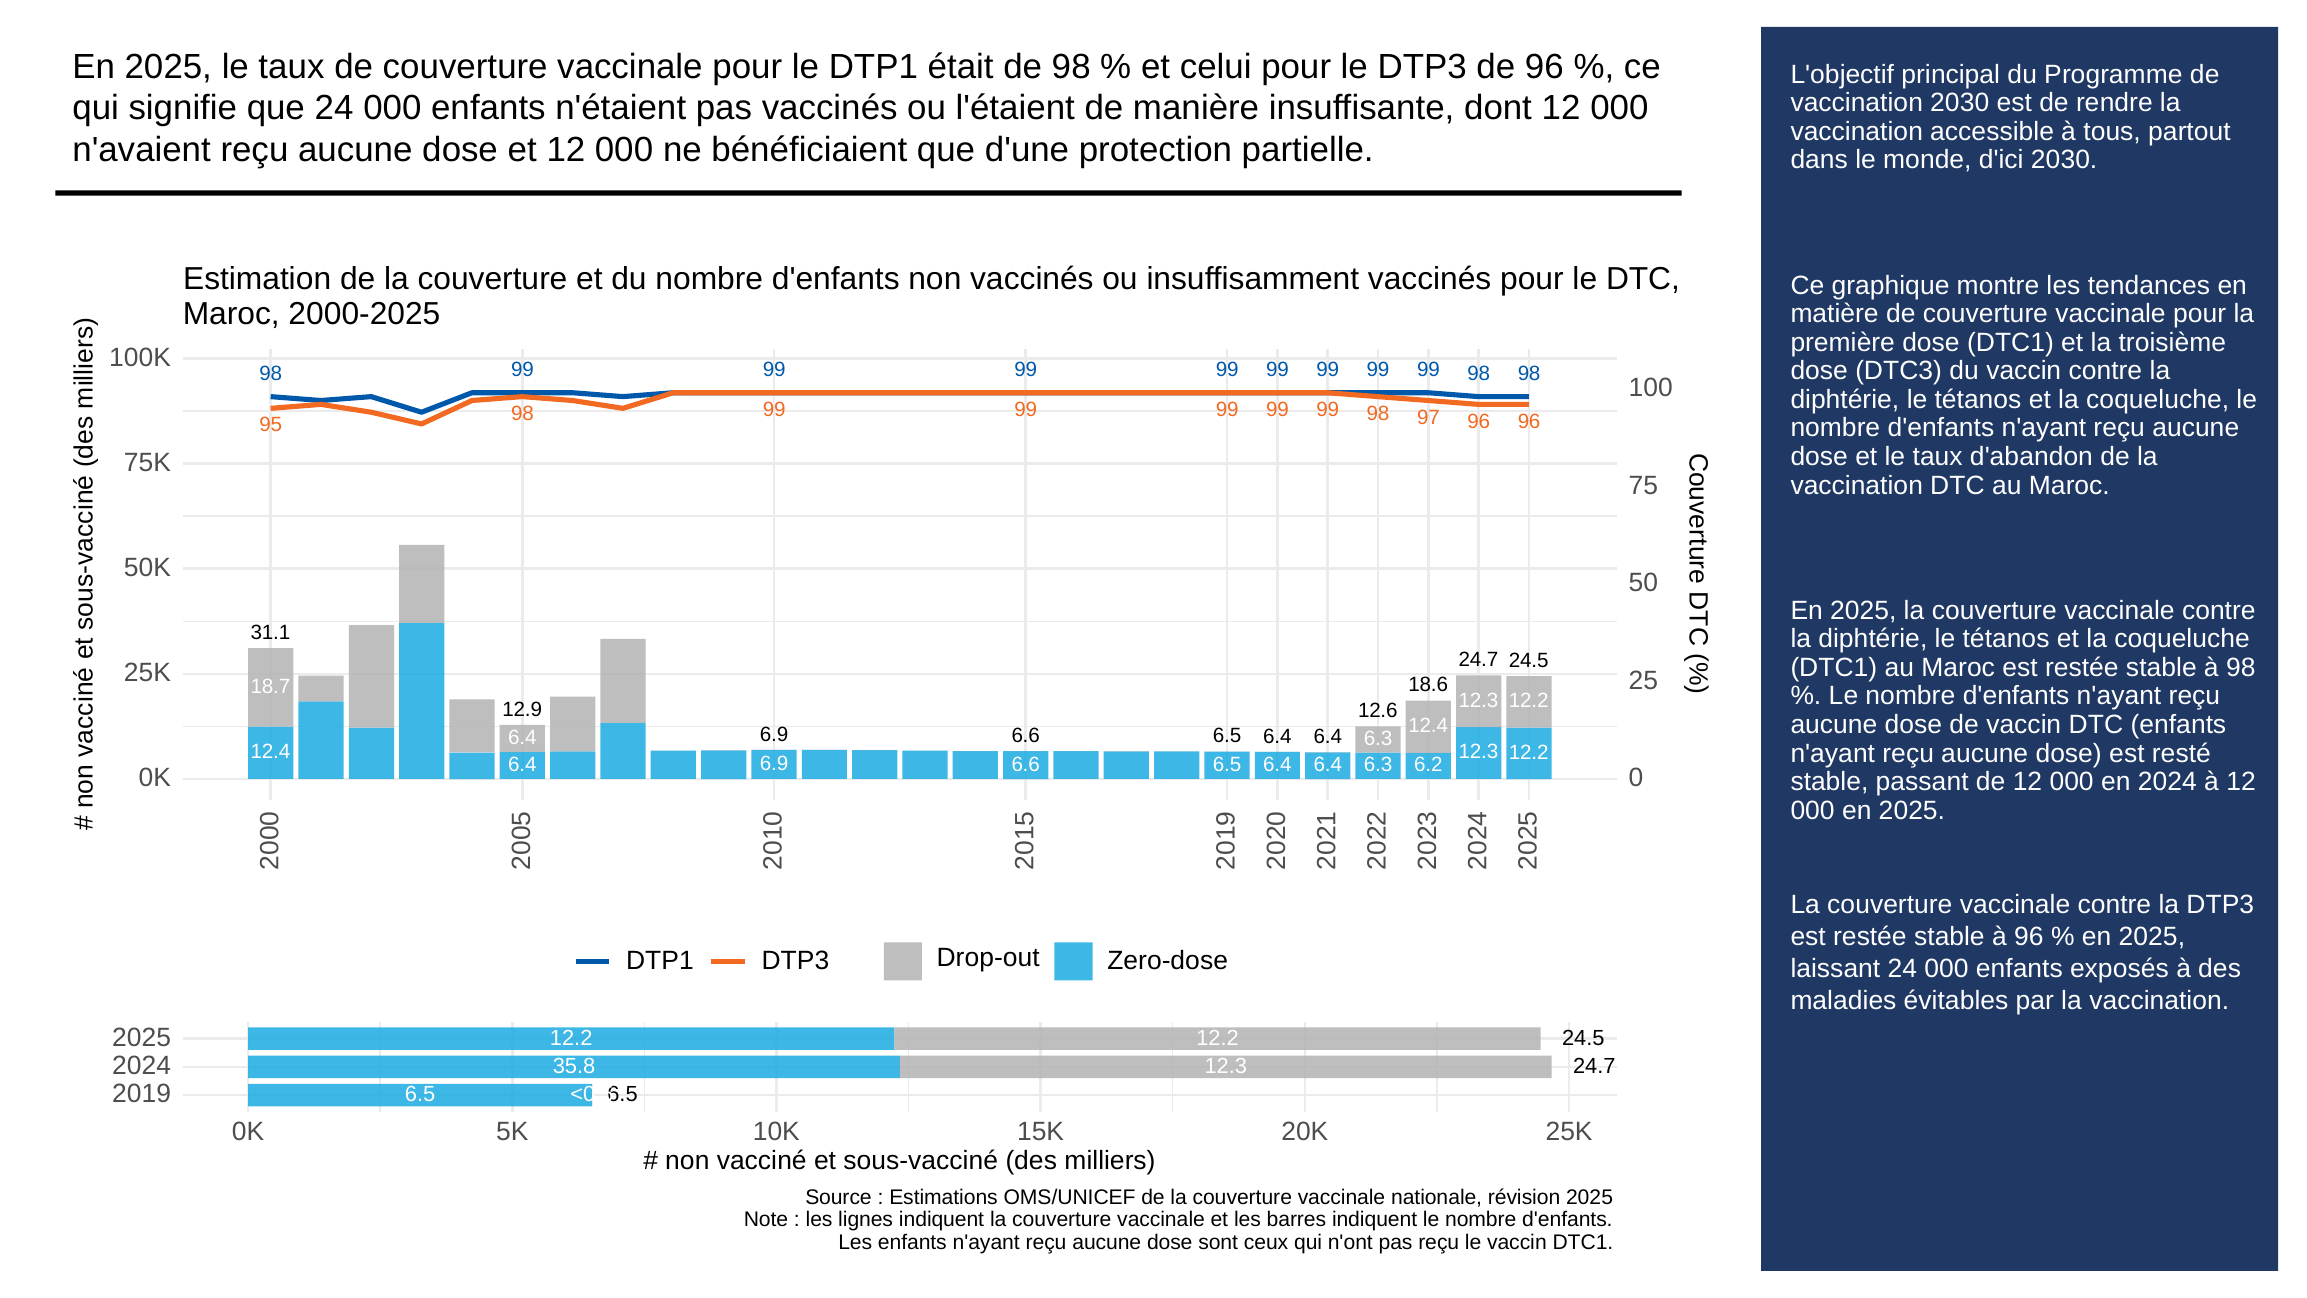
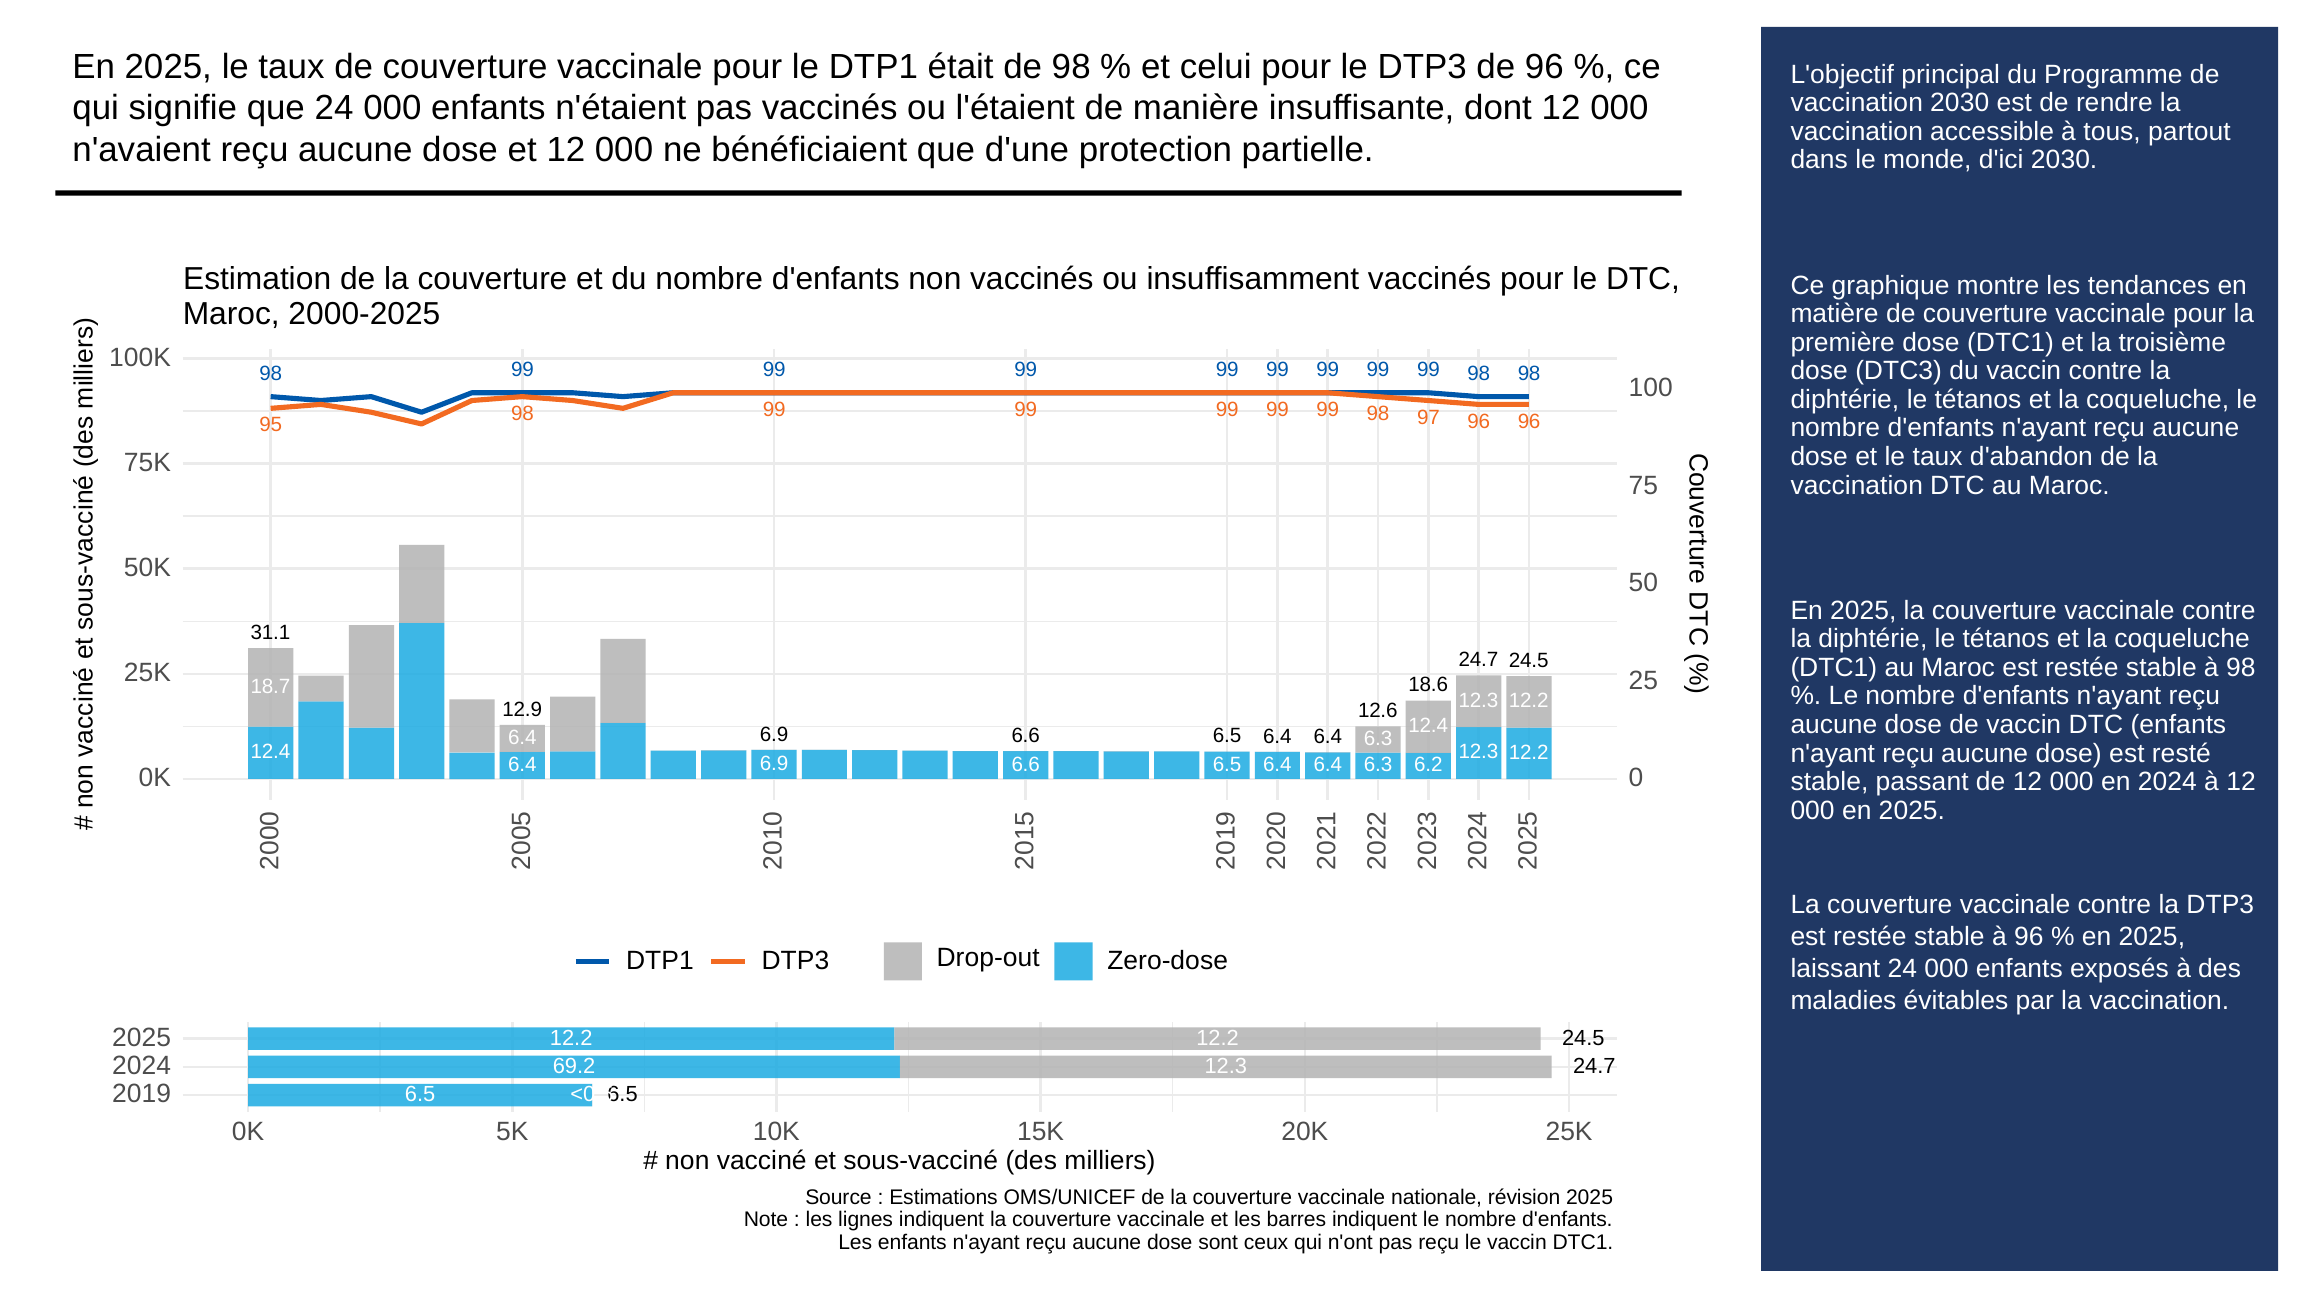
35.8: 35.8 -> 69.2 (574, 1066)
